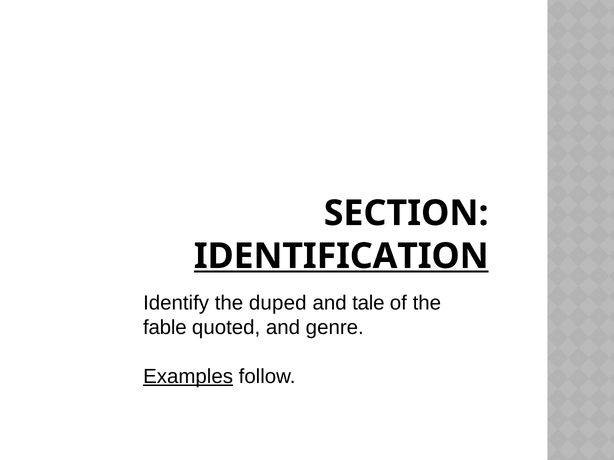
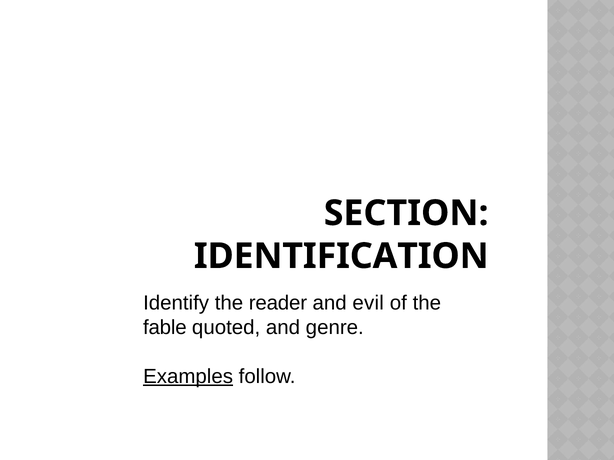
IDENTIFICATION underline: present -> none (341, 256)
duped: duped -> reader (278, 303)
tale: tale -> evil (368, 303)
